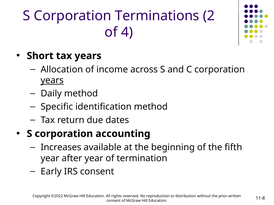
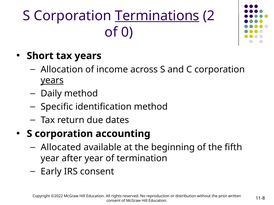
Terminations underline: none -> present (157, 16)
4: 4 -> 0 (127, 32)
Increases: Increases -> Allocated (61, 148)
